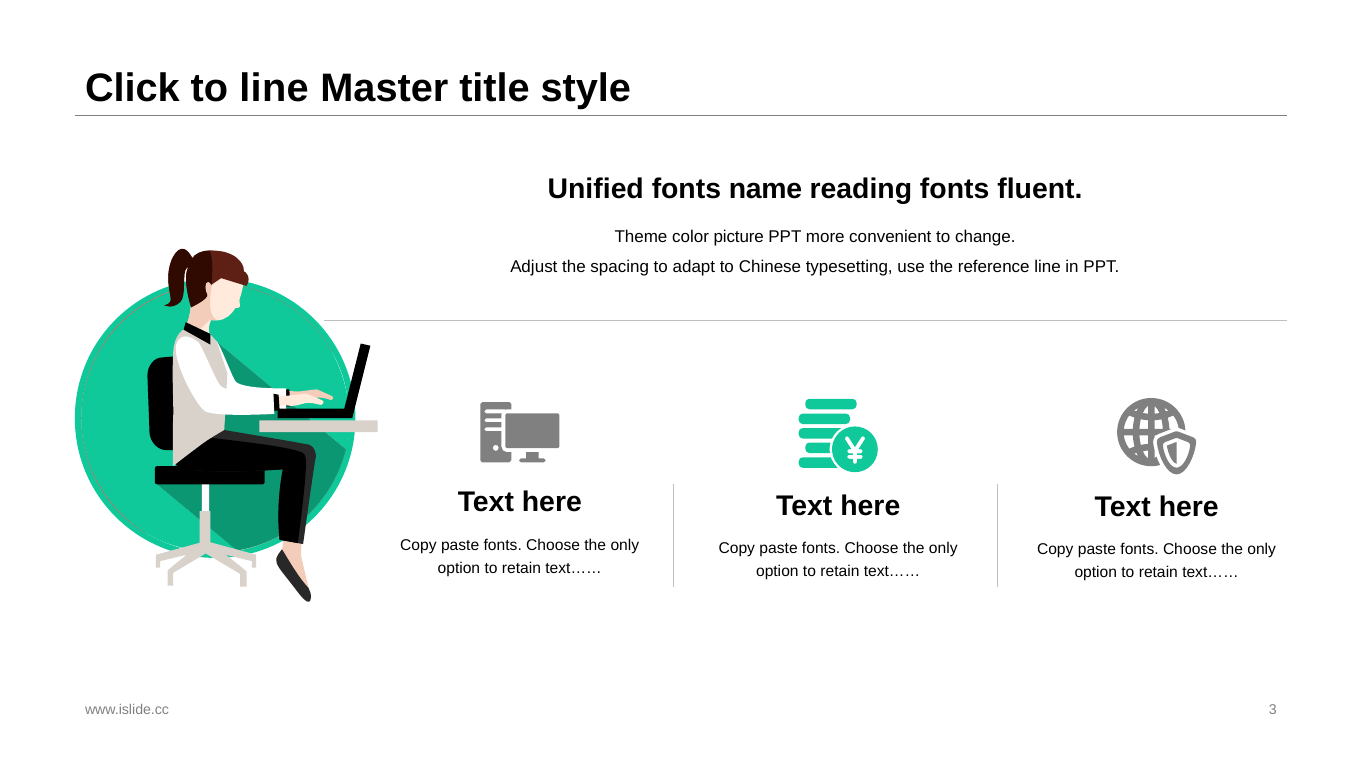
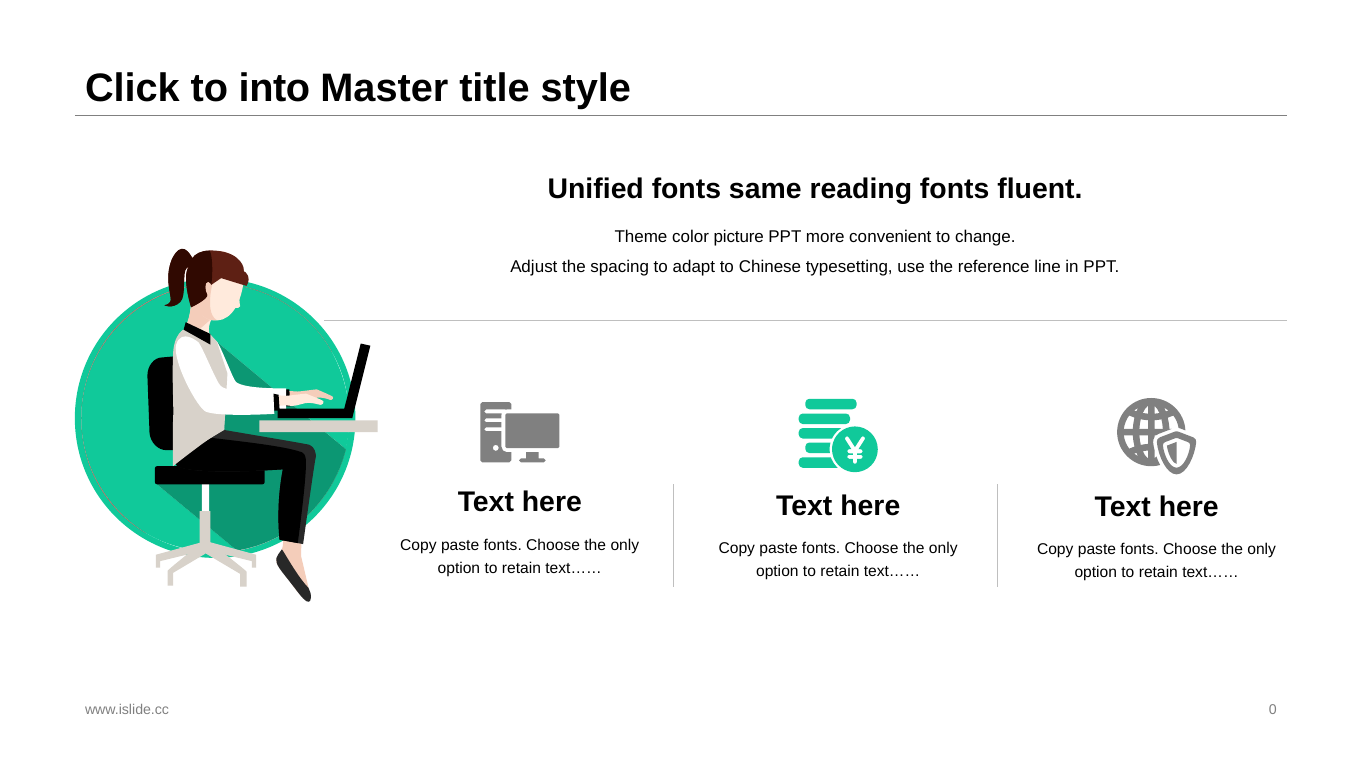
to line: line -> into (274, 88)
name: name -> same (765, 190)
3: 3 -> 0 (1273, 710)
